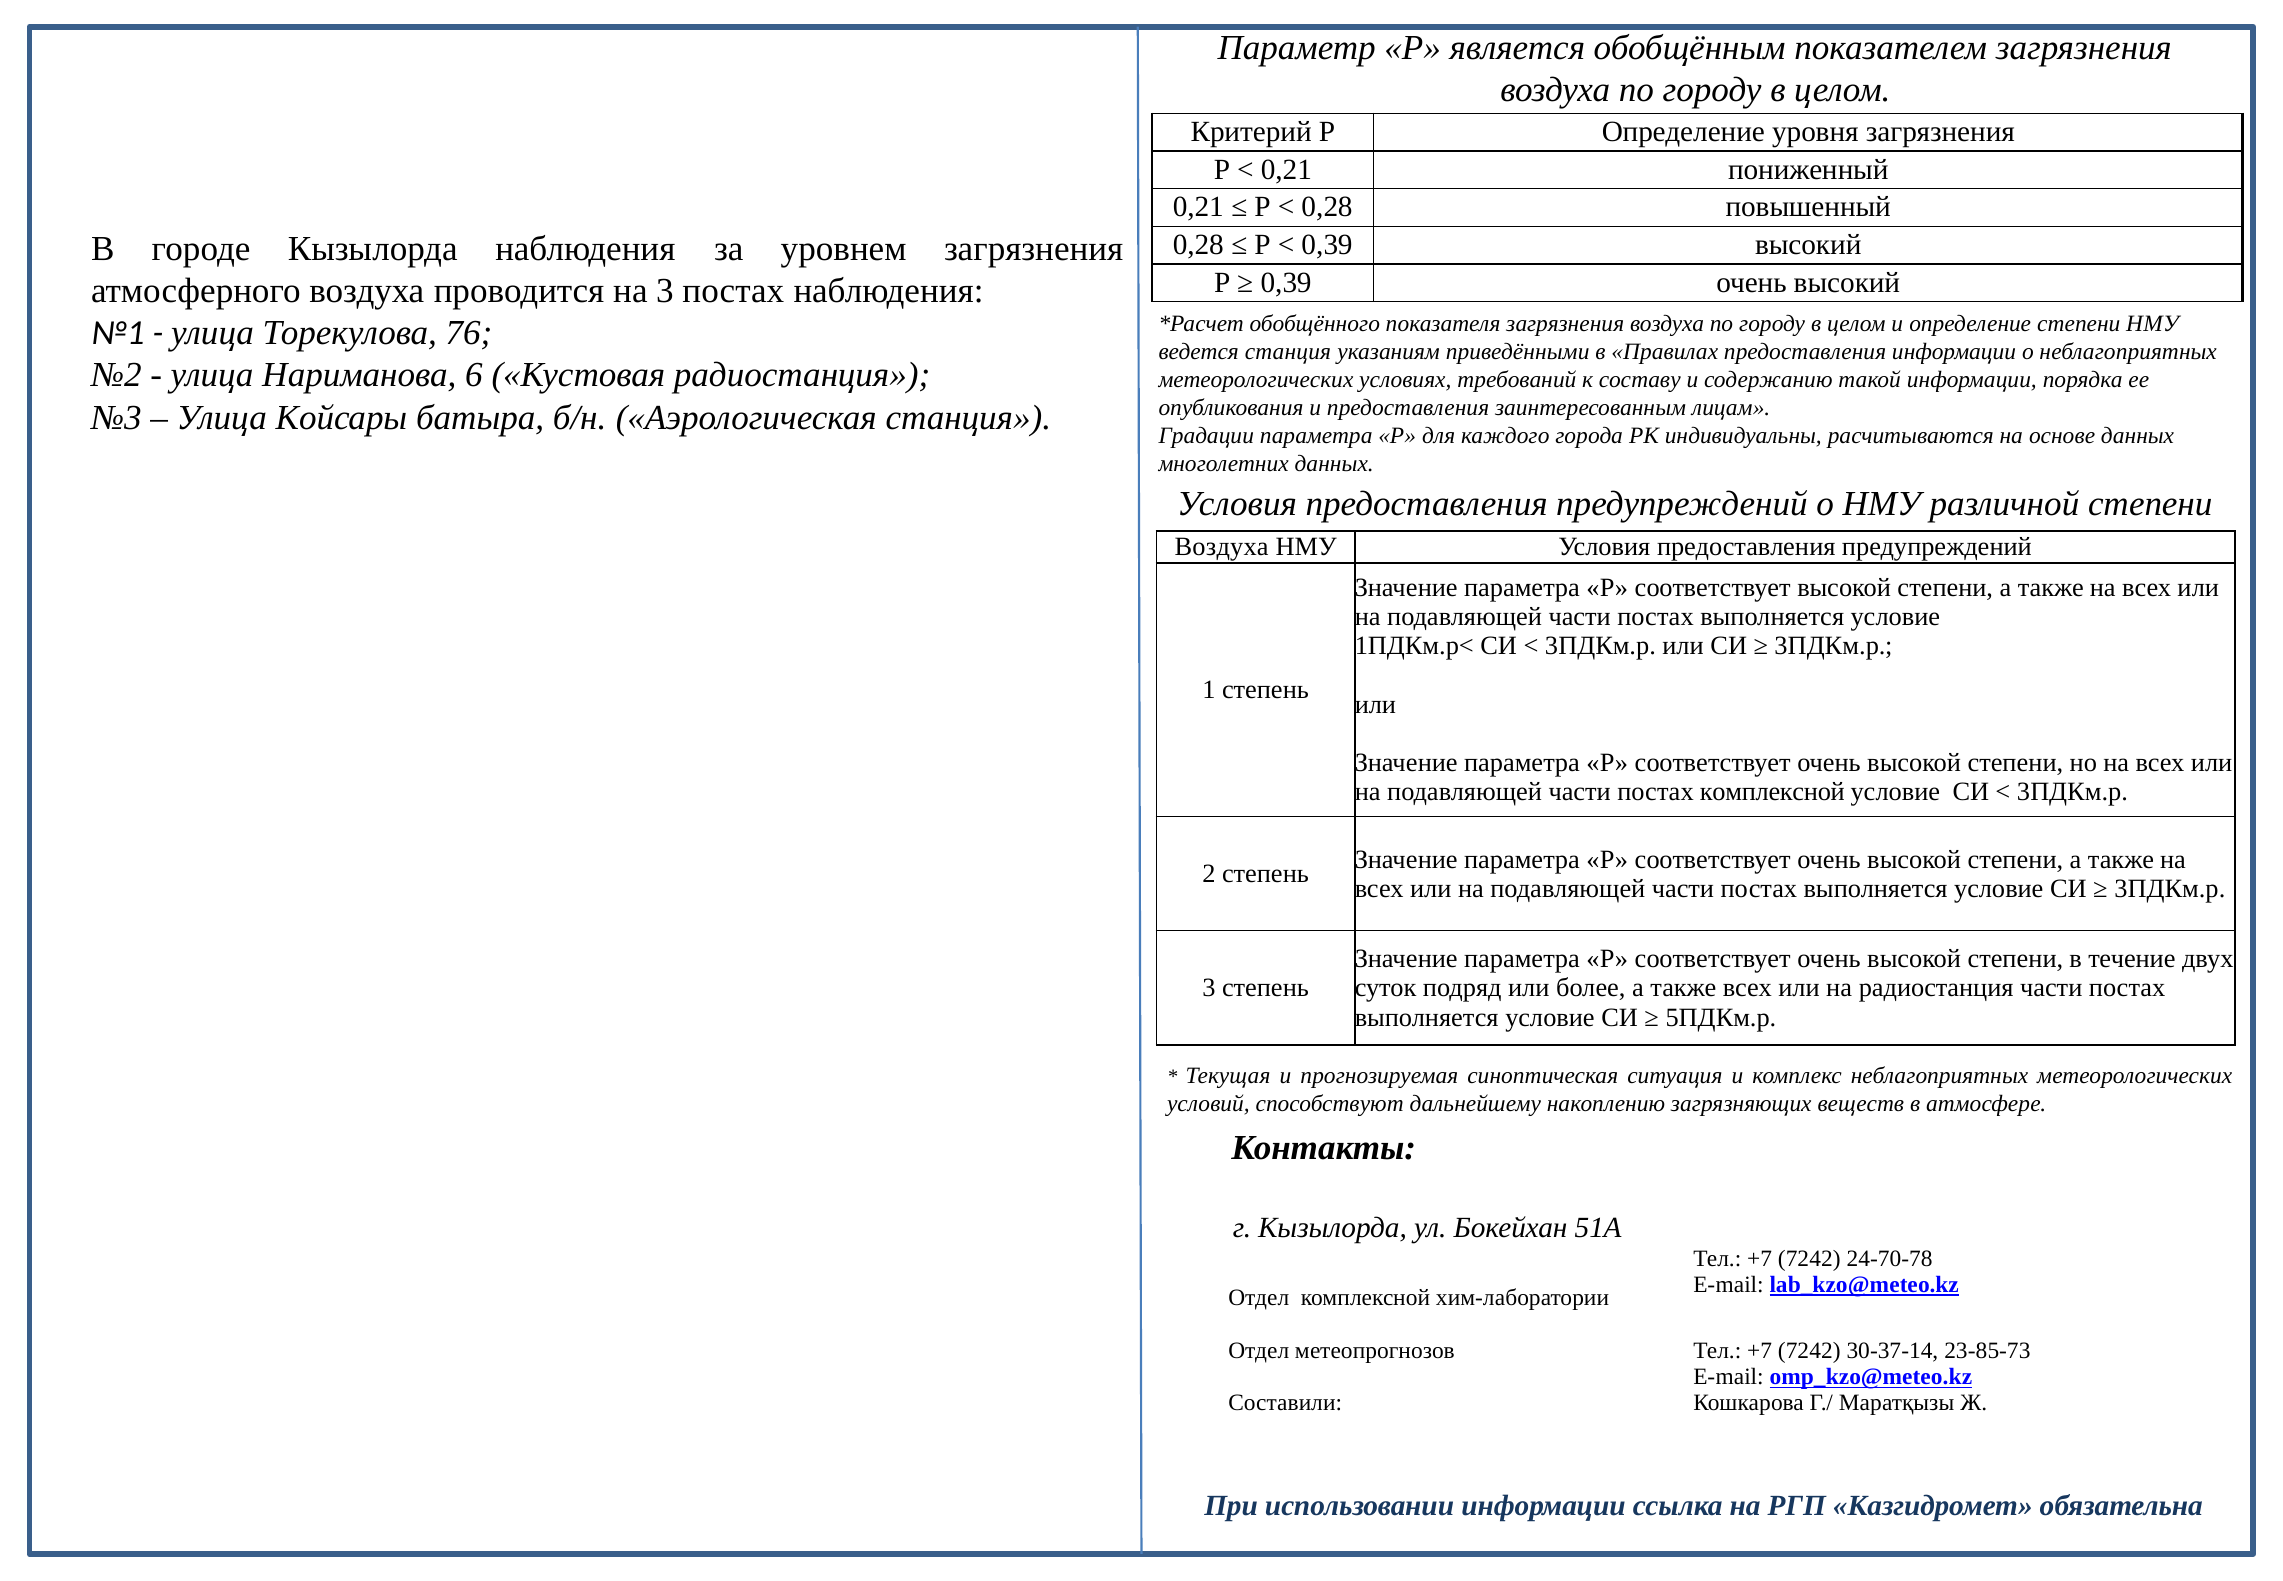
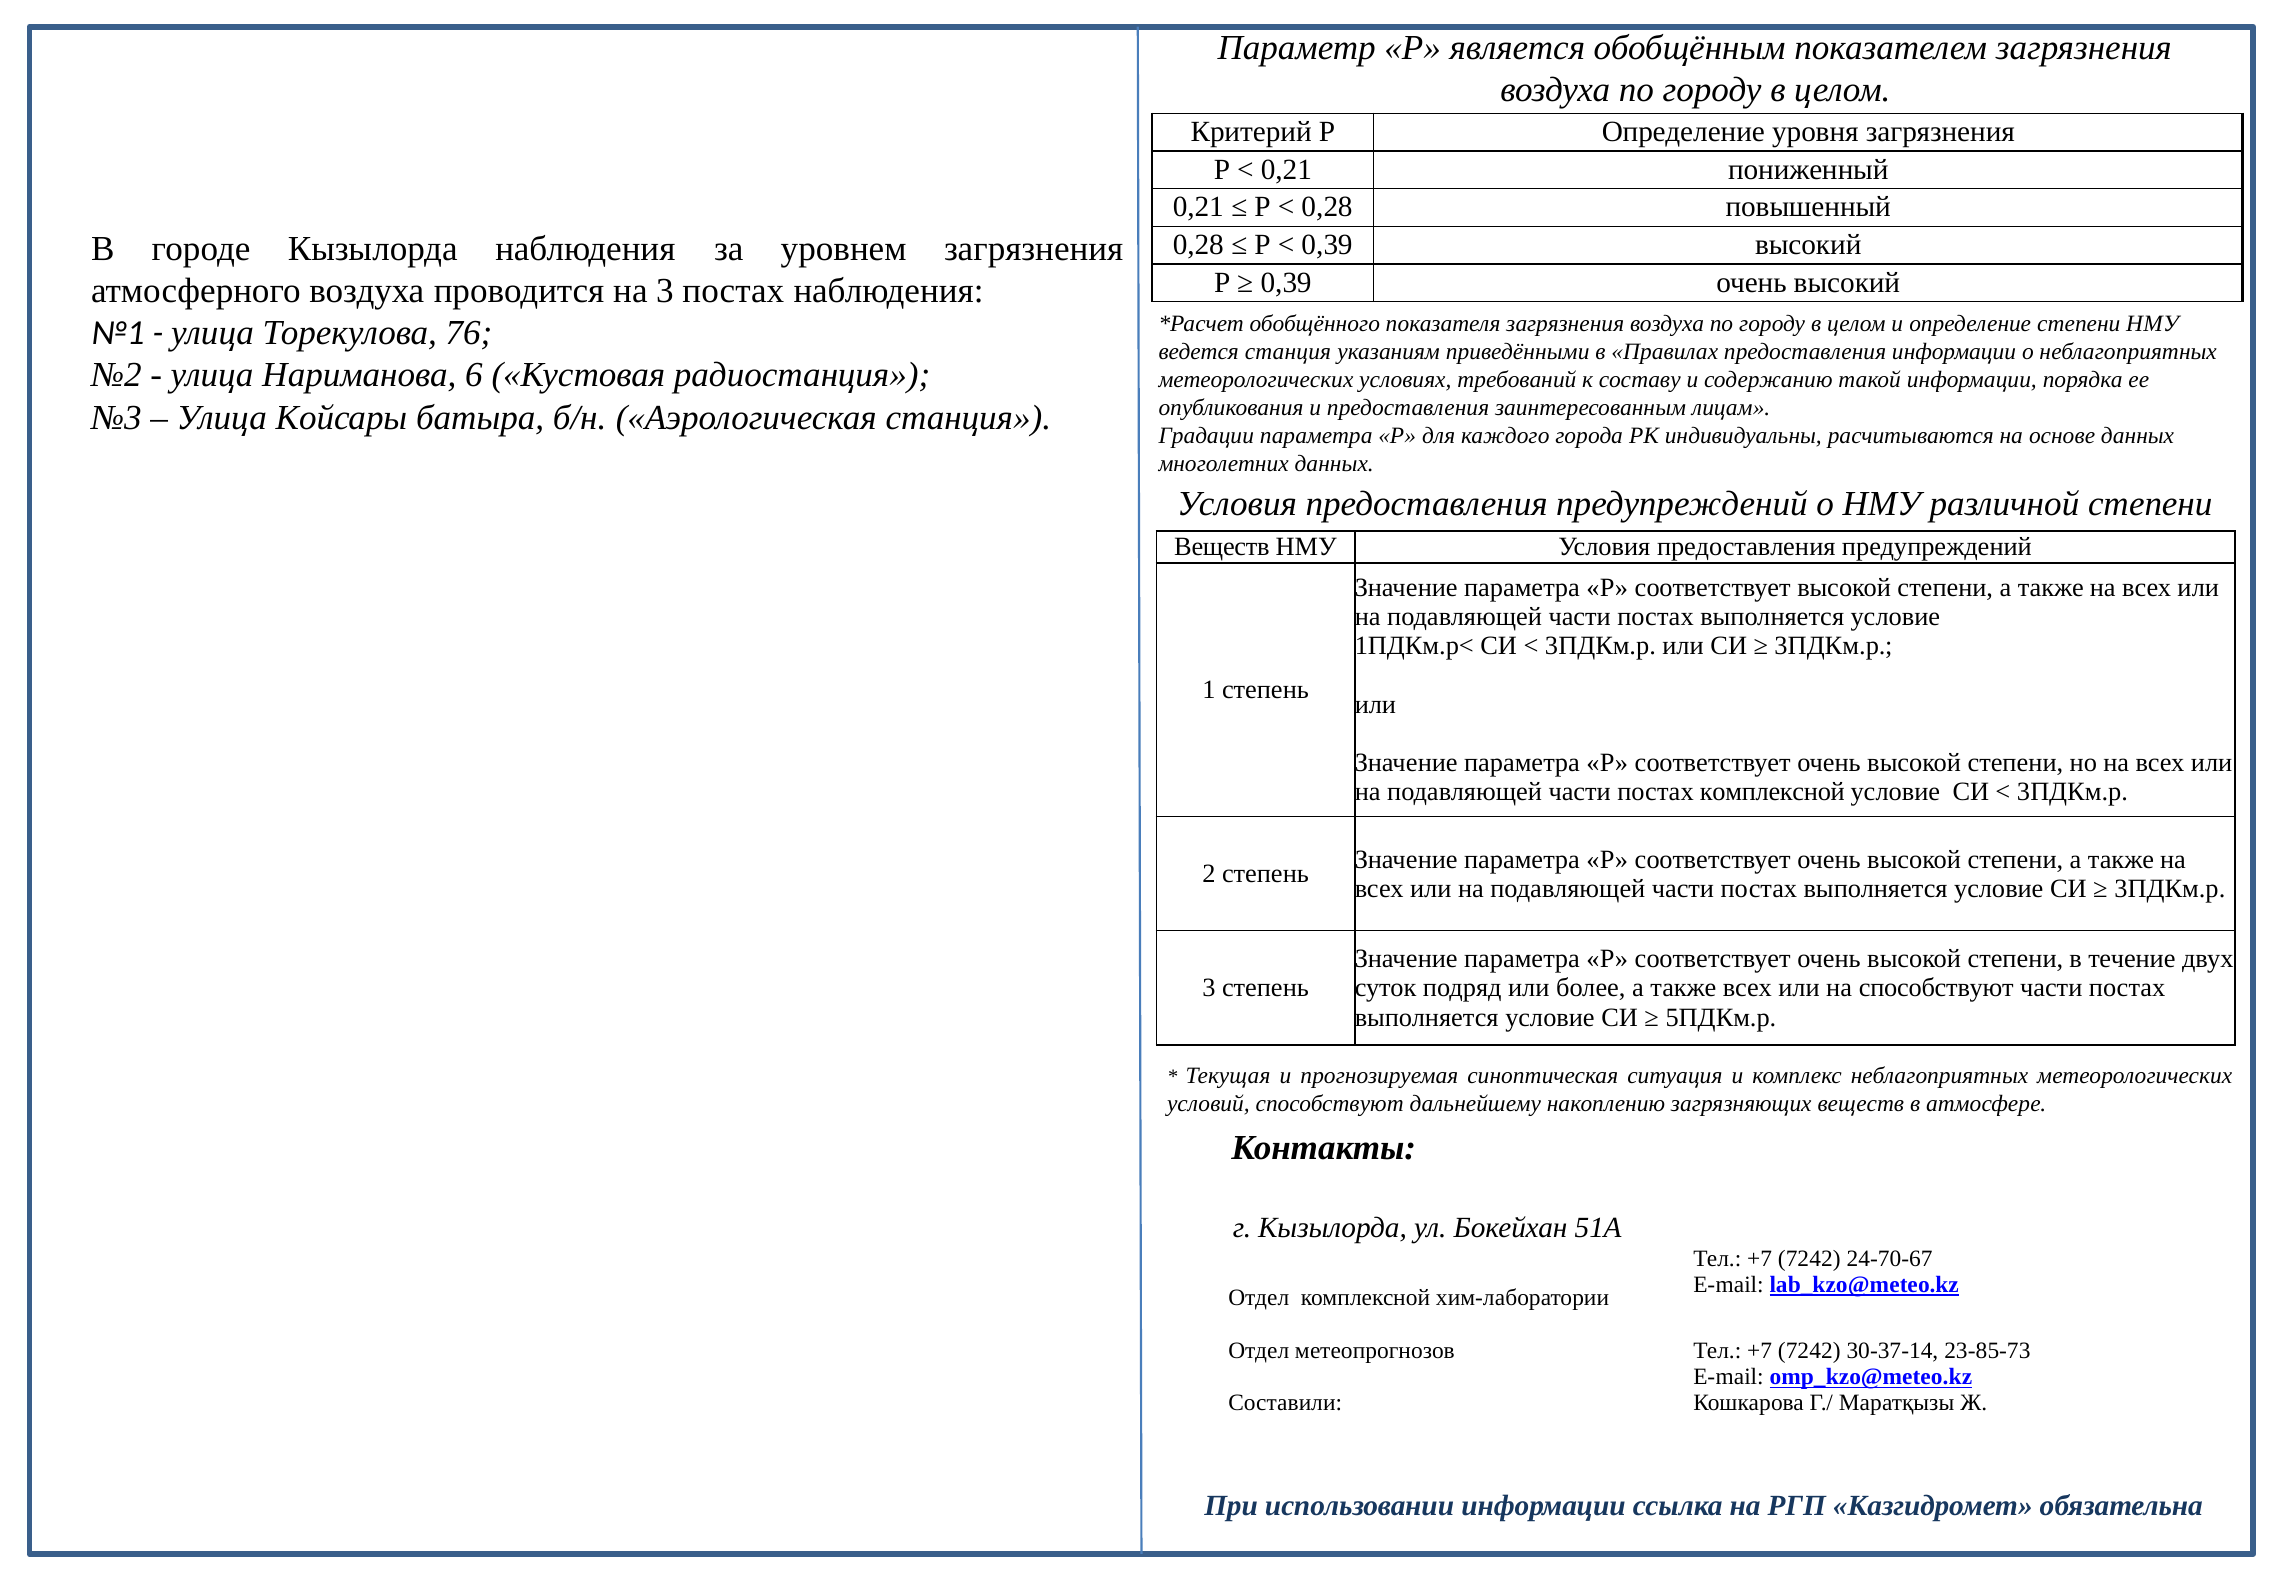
Воздуха: Воздуха -> Веществ (1222, 547)
на радиостанция: радиостанция -> способствуют (1936, 988)
24-70-78: 24-70-78 -> 24-70-67 (1890, 1258)
